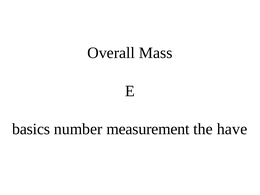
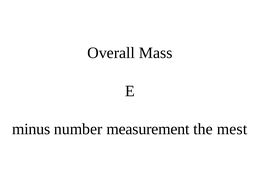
basics: basics -> minus (31, 129)
have: have -> mest (232, 129)
